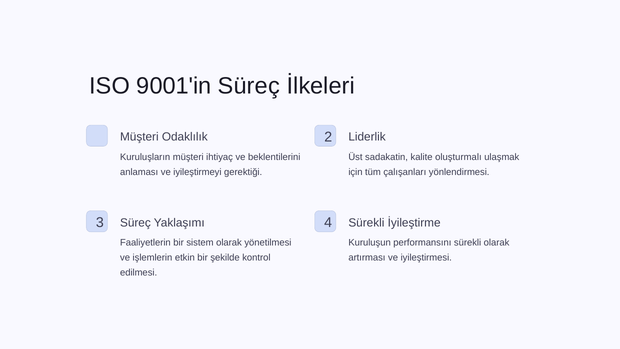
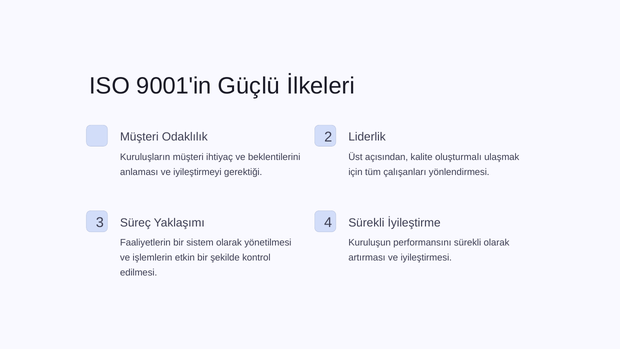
9001'in Süreç: Süreç -> Güçlü (249, 86)
sadakatin: sadakatin -> açısından (387, 157)
